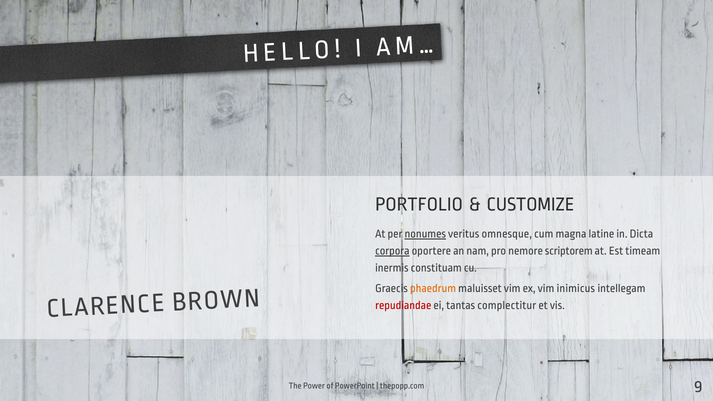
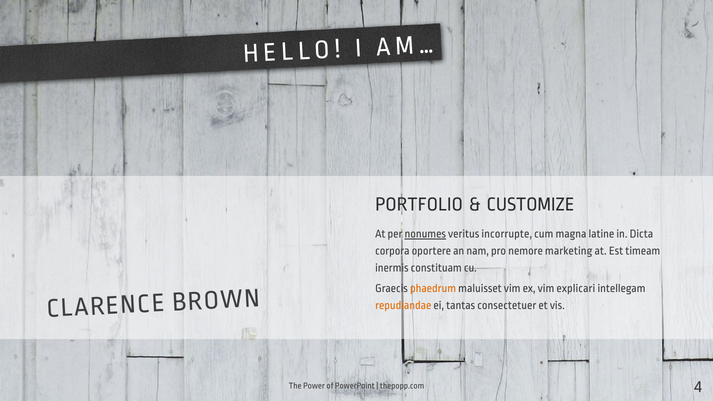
omnesque: omnesque -> incorrupte (507, 234)
corpora underline: present -> none (392, 251)
scriptorem: scriptorem -> marketing (569, 251)
inimicus: inimicus -> explicari (576, 288)
repudiandae colour: red -> orange (403, 305)
complectitur: complectitur -> consectetuer (507, 305)
9: 9 -> 4 (698, 387)
